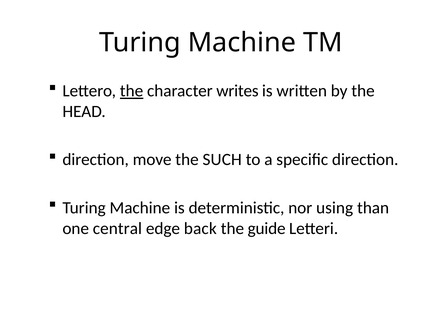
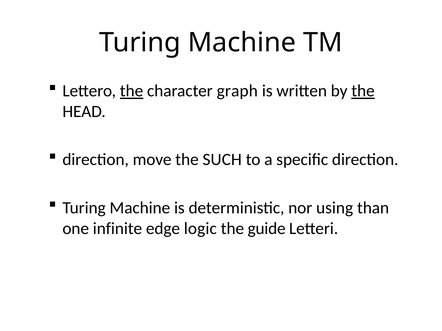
writes: writes -> graph (237, 91)
the underline: none -> present (363, 91)
central: central -> infinite (117, 229)
back: back -> logic (200, 229)
